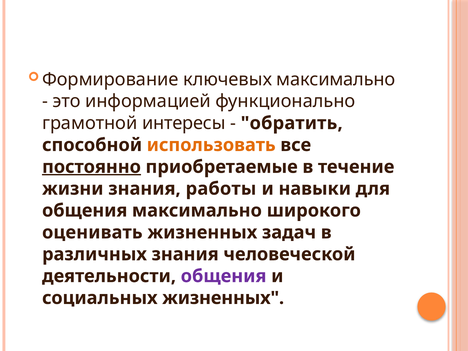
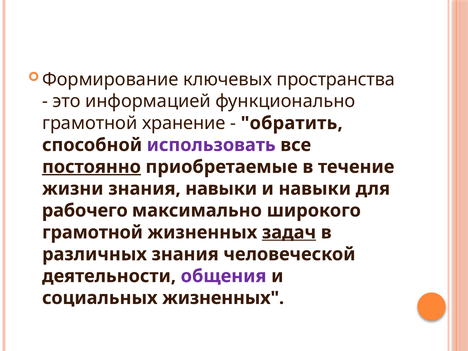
ключевых максимально: максимально -> пространства (336, 79)
интересы: интересы -> хранение (184, 123)
использовать colour: orange -> purple (211, 145)
знания работы: работы -> навыки (221, 189)
общения: общения -> рабочего (85, 211)
оценивать: оценивать -> грамотной (92, 232)
задач underline: none -> present (289, 232)
